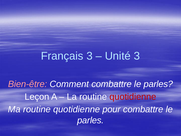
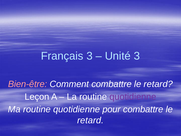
Comment combattre le parles: parles -> retard (158, 84)
quotidienne colour: red -> purple (133, 97)
parles: parles -> retard (90, 120)
